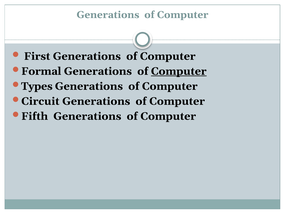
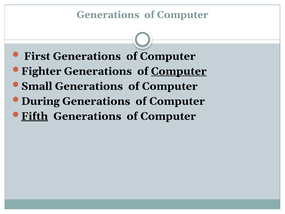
Formal: Formal -> Fighter (41, 71)
Types: Types -> Small (37, 86)
Circuit: Circuit -> During (40, 101)
Fifth underline: none -> present (35, 116)
